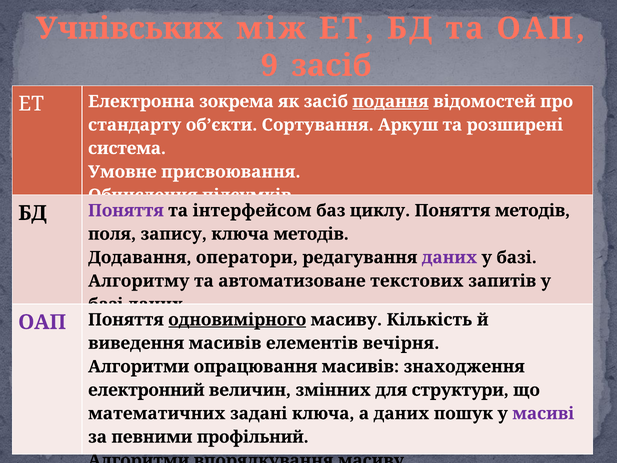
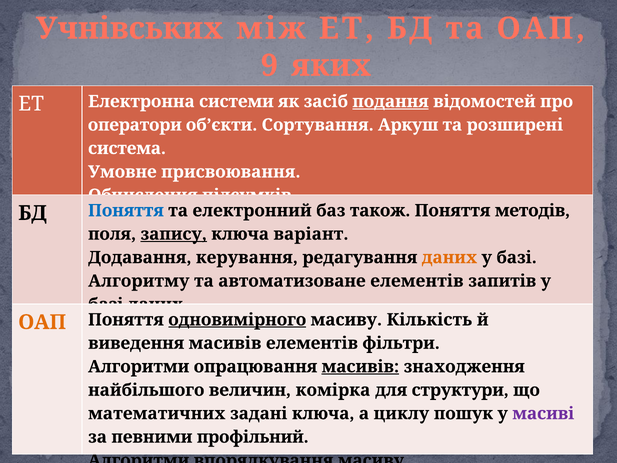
9 засіб: засіб -> яких (331, 66)
зокрема: зокрема -> системи (236, 101)
стандарту: стандарту -> оператори (135, 125)
Поняття colour: purple -> blue (126, 211)
інтерфейсом: інтерфейсом -> електронний (252, 211)
циклу: циклу -> також (380, 211)
запису underline: none -> present (174, 234)
ключа методів: методів -> варіант (311, 234)
оператори: оператори -> керування (247, 257)
даних colour: purple -> orange (449, 257)
автоматизоване текстових: текстових -> елементів (417, 281)
ОАП colour: purple -> orange (42, 322)
вечірня: вечірня -> фільтри (401, 343)
масивів underline: none -> present (360, 366)
електронний: електронний -> найбільшого (146, 390)
змінних: змінних -> комірка (333, 390)
а даних: даних -> циклу (401, 413)
